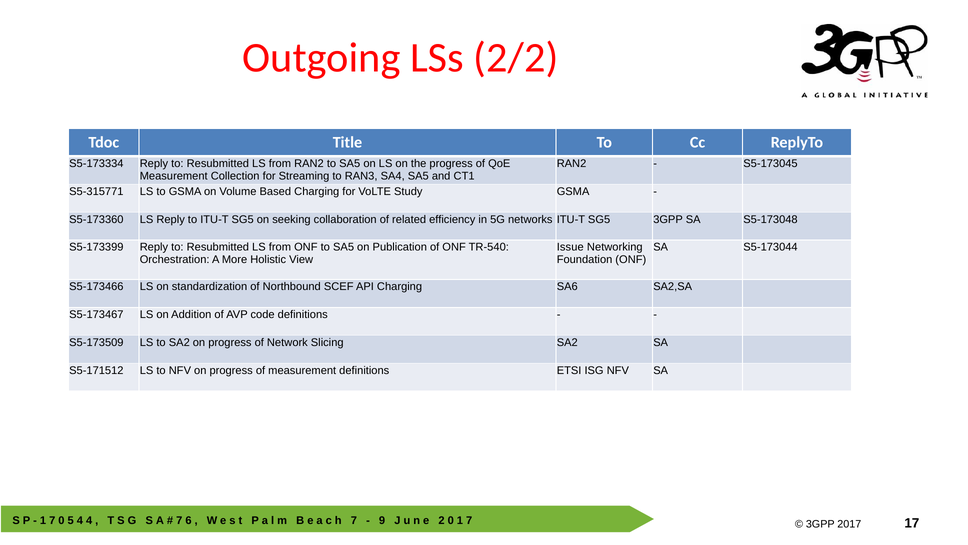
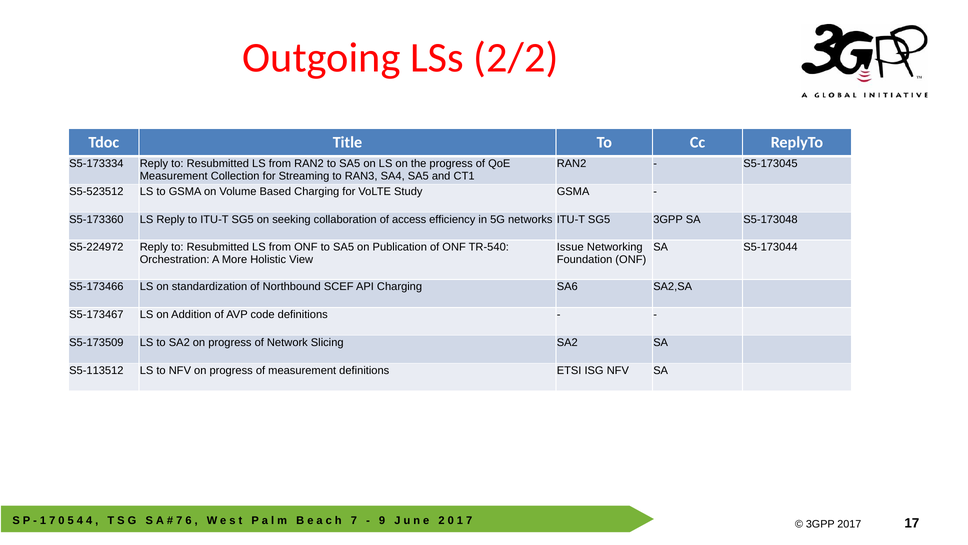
S5-315771: S5-315771 -> S5-523512 (96, 191)
related: related -> access (409, 219)
S5-173399: S5-173399 -> S5-224972 (96, 247)
S5-171512: S5-171512 -> S5-113512 (96, 370)
